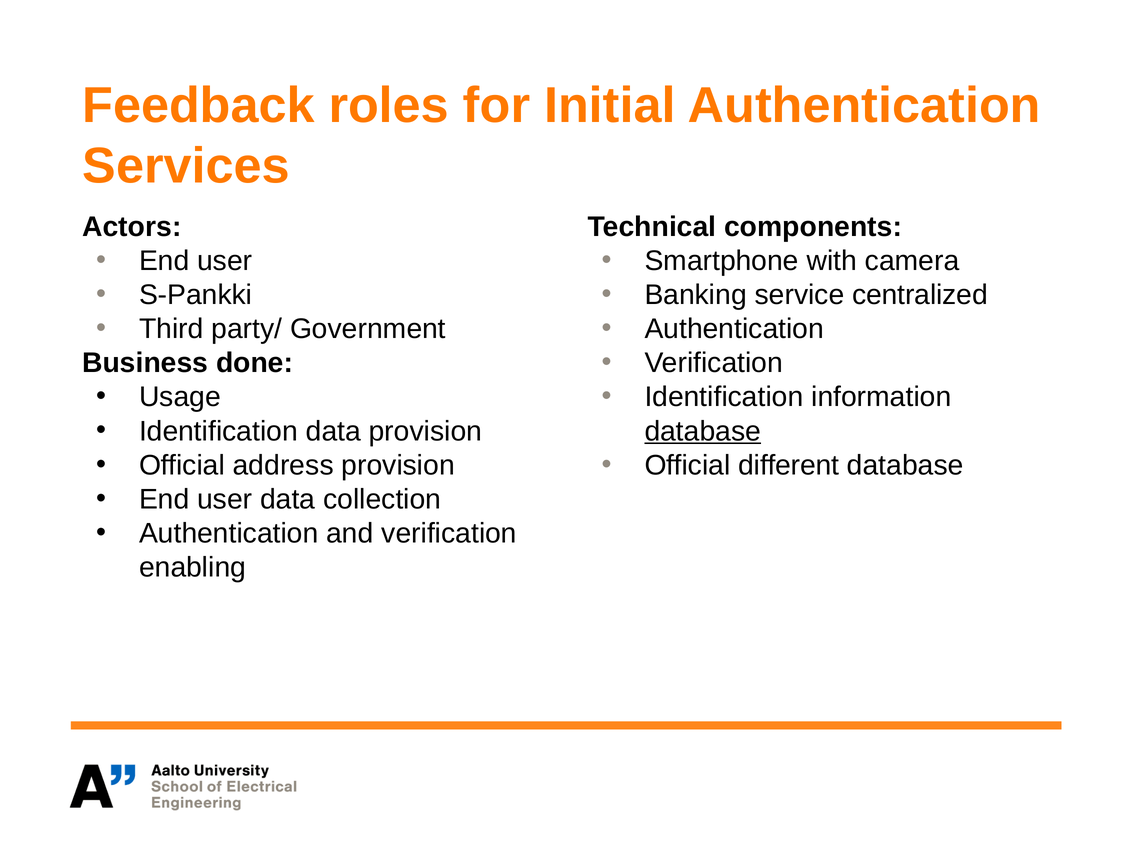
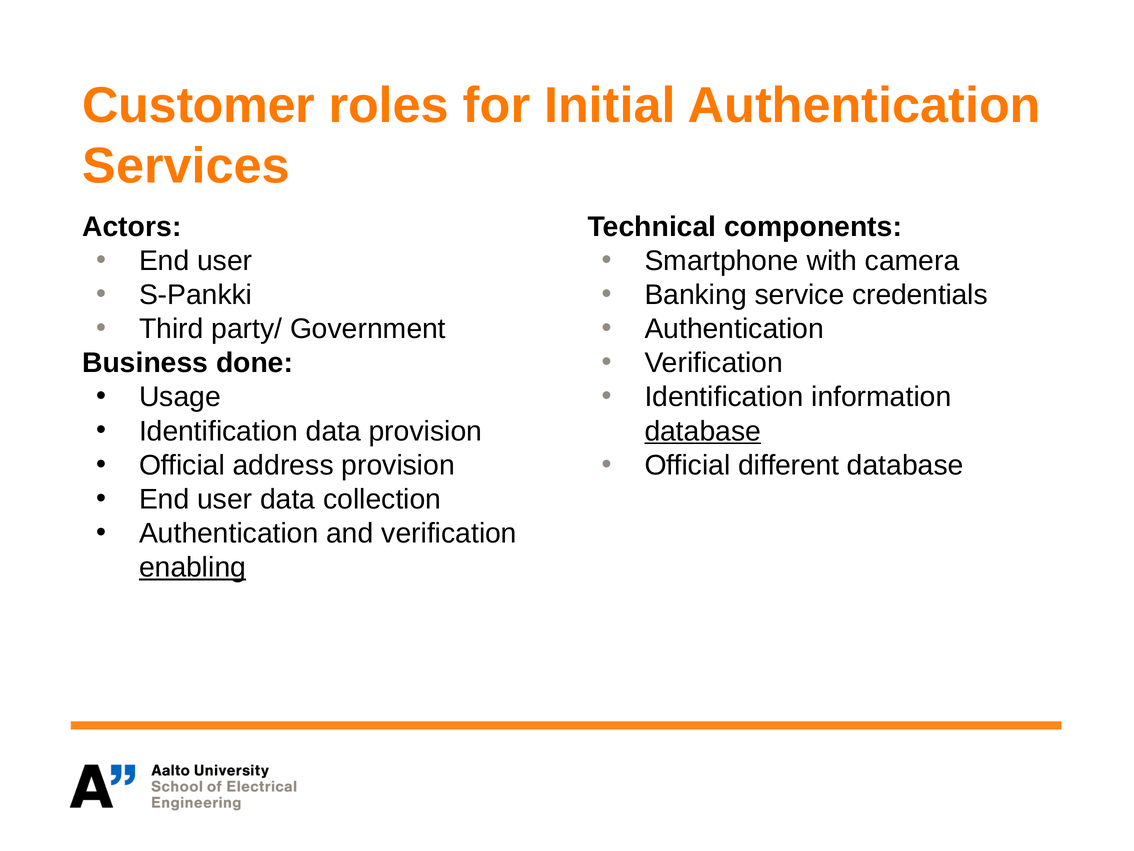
Feedback: Feedback -> Customer (199, 106)
centralized: centralized -> credentials (920, 295)
enabling underline: none -> present (193, 567)
